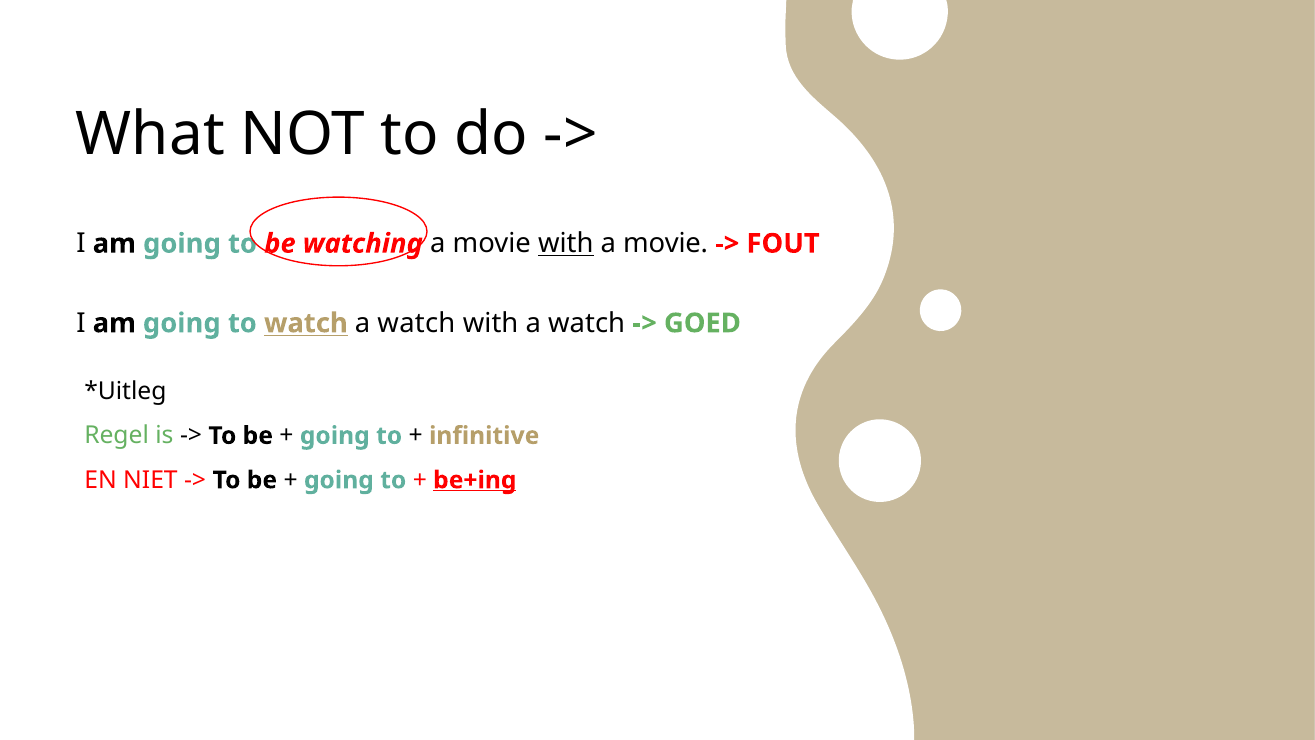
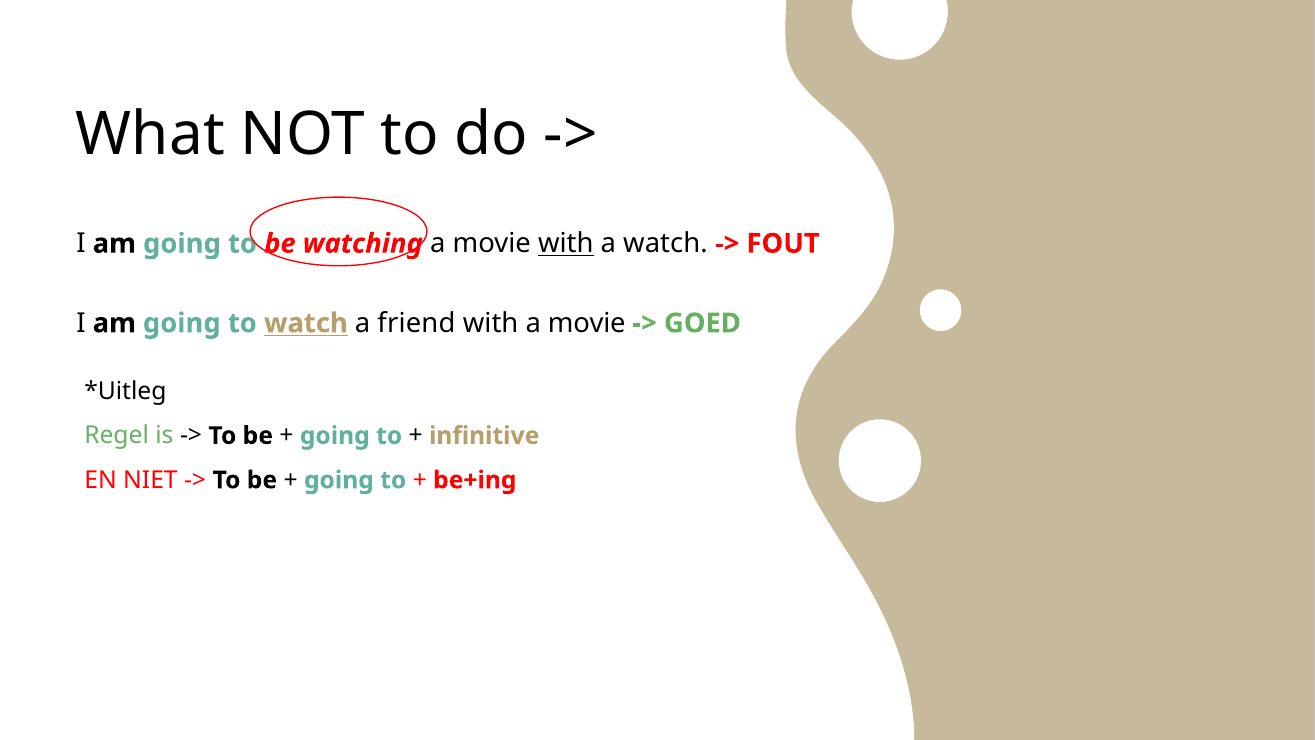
movie: movie -> watch (665, 244)
watch a watch: watch -> friend (416, 323)
with a watch: watch -> movie (587, 323)
be+ing underline: present -> none (475, 480)
